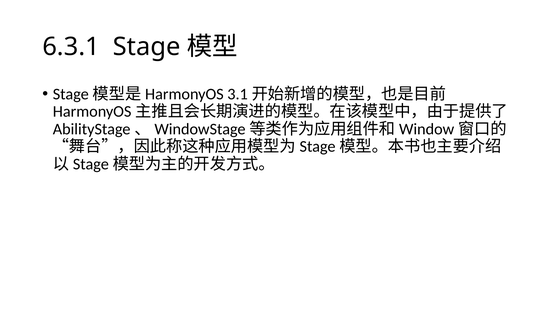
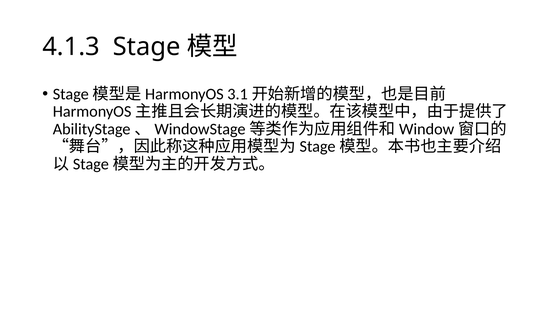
6.3.1: 6.3.1 -> 4.1.3 (71, 47)
